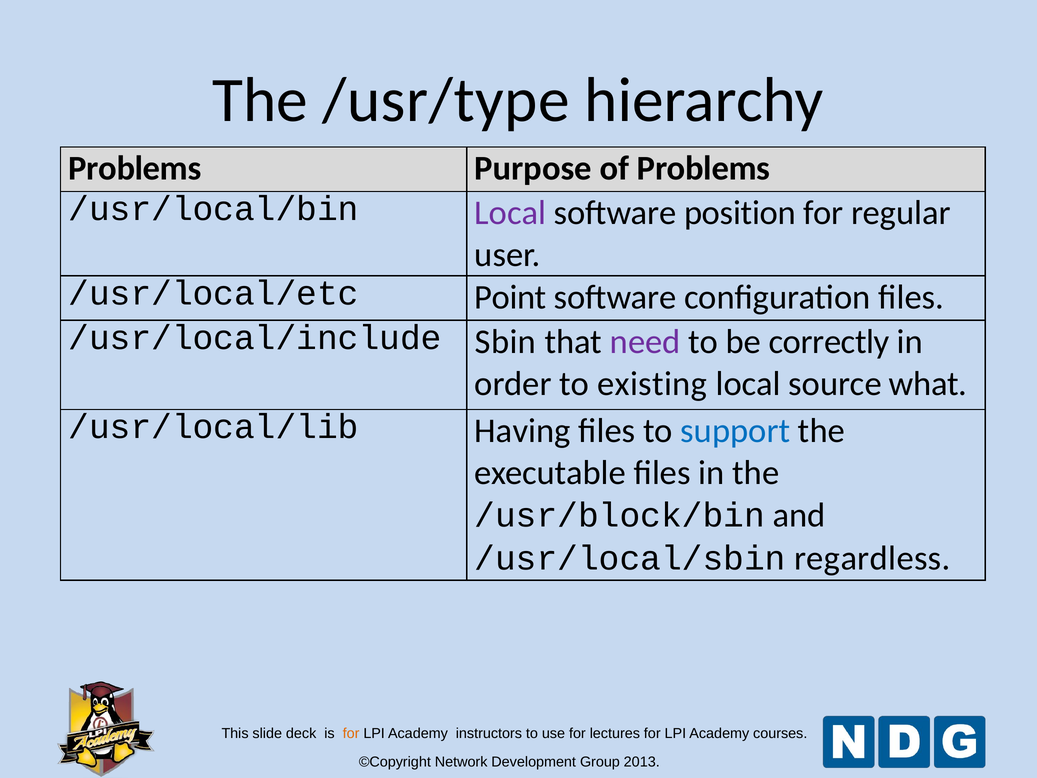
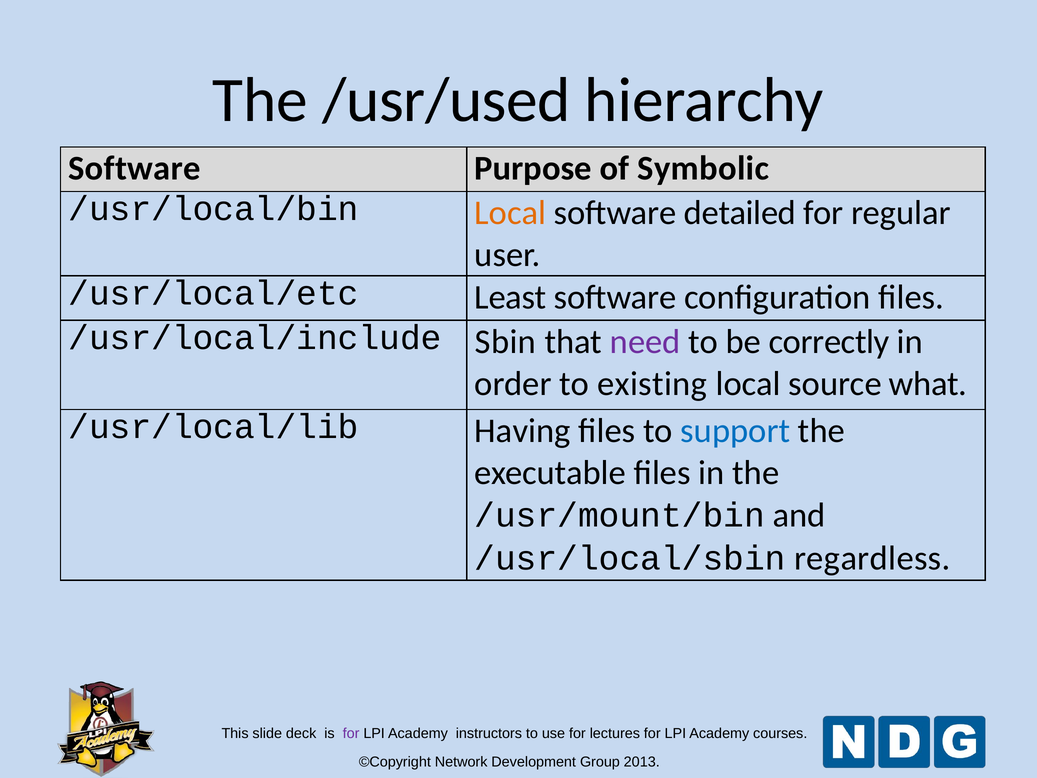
/usr/type: /usr/type -> /usr/used (446, 100)
Problems: Problems -> Software (135, 168)
of Problems: Problems -> Symbolic (703, 168)
Local colour: purple -> orange (510, 213)
position: position -> detailed (740, 213)
Point: Point -> Least (510, 297)
/usr/block/bin: /usr/block/bin -> /usr/mount/bin (620, 515)
for colour: orange -> purple (351, 733)
